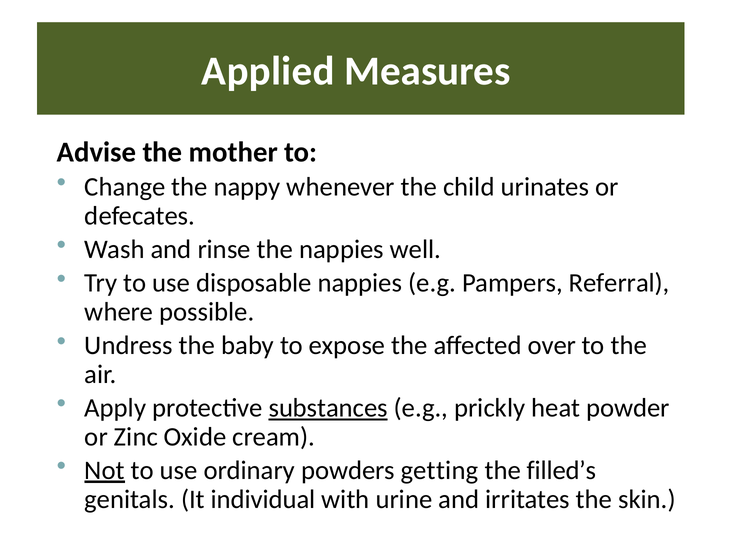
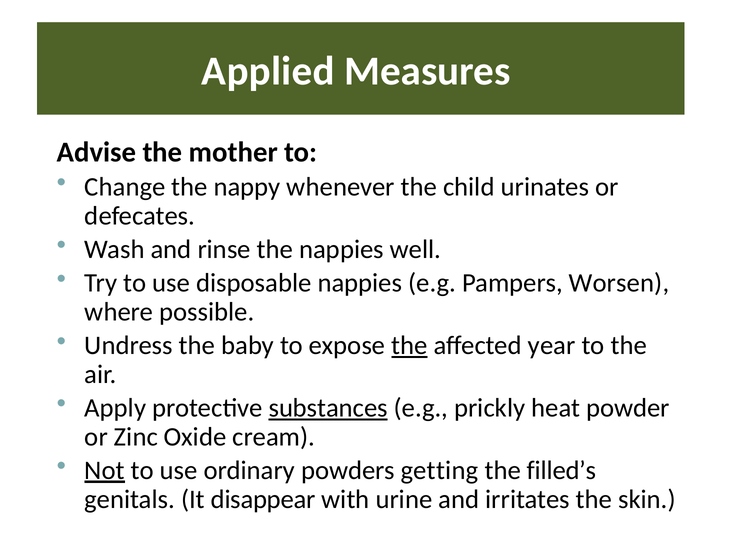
Referral: Referral -> Worsen (619, 283)
the underline: none -> present (409, 346)
over: over -> year (552, 346)
individual: individual -> disappear (263, 499)
